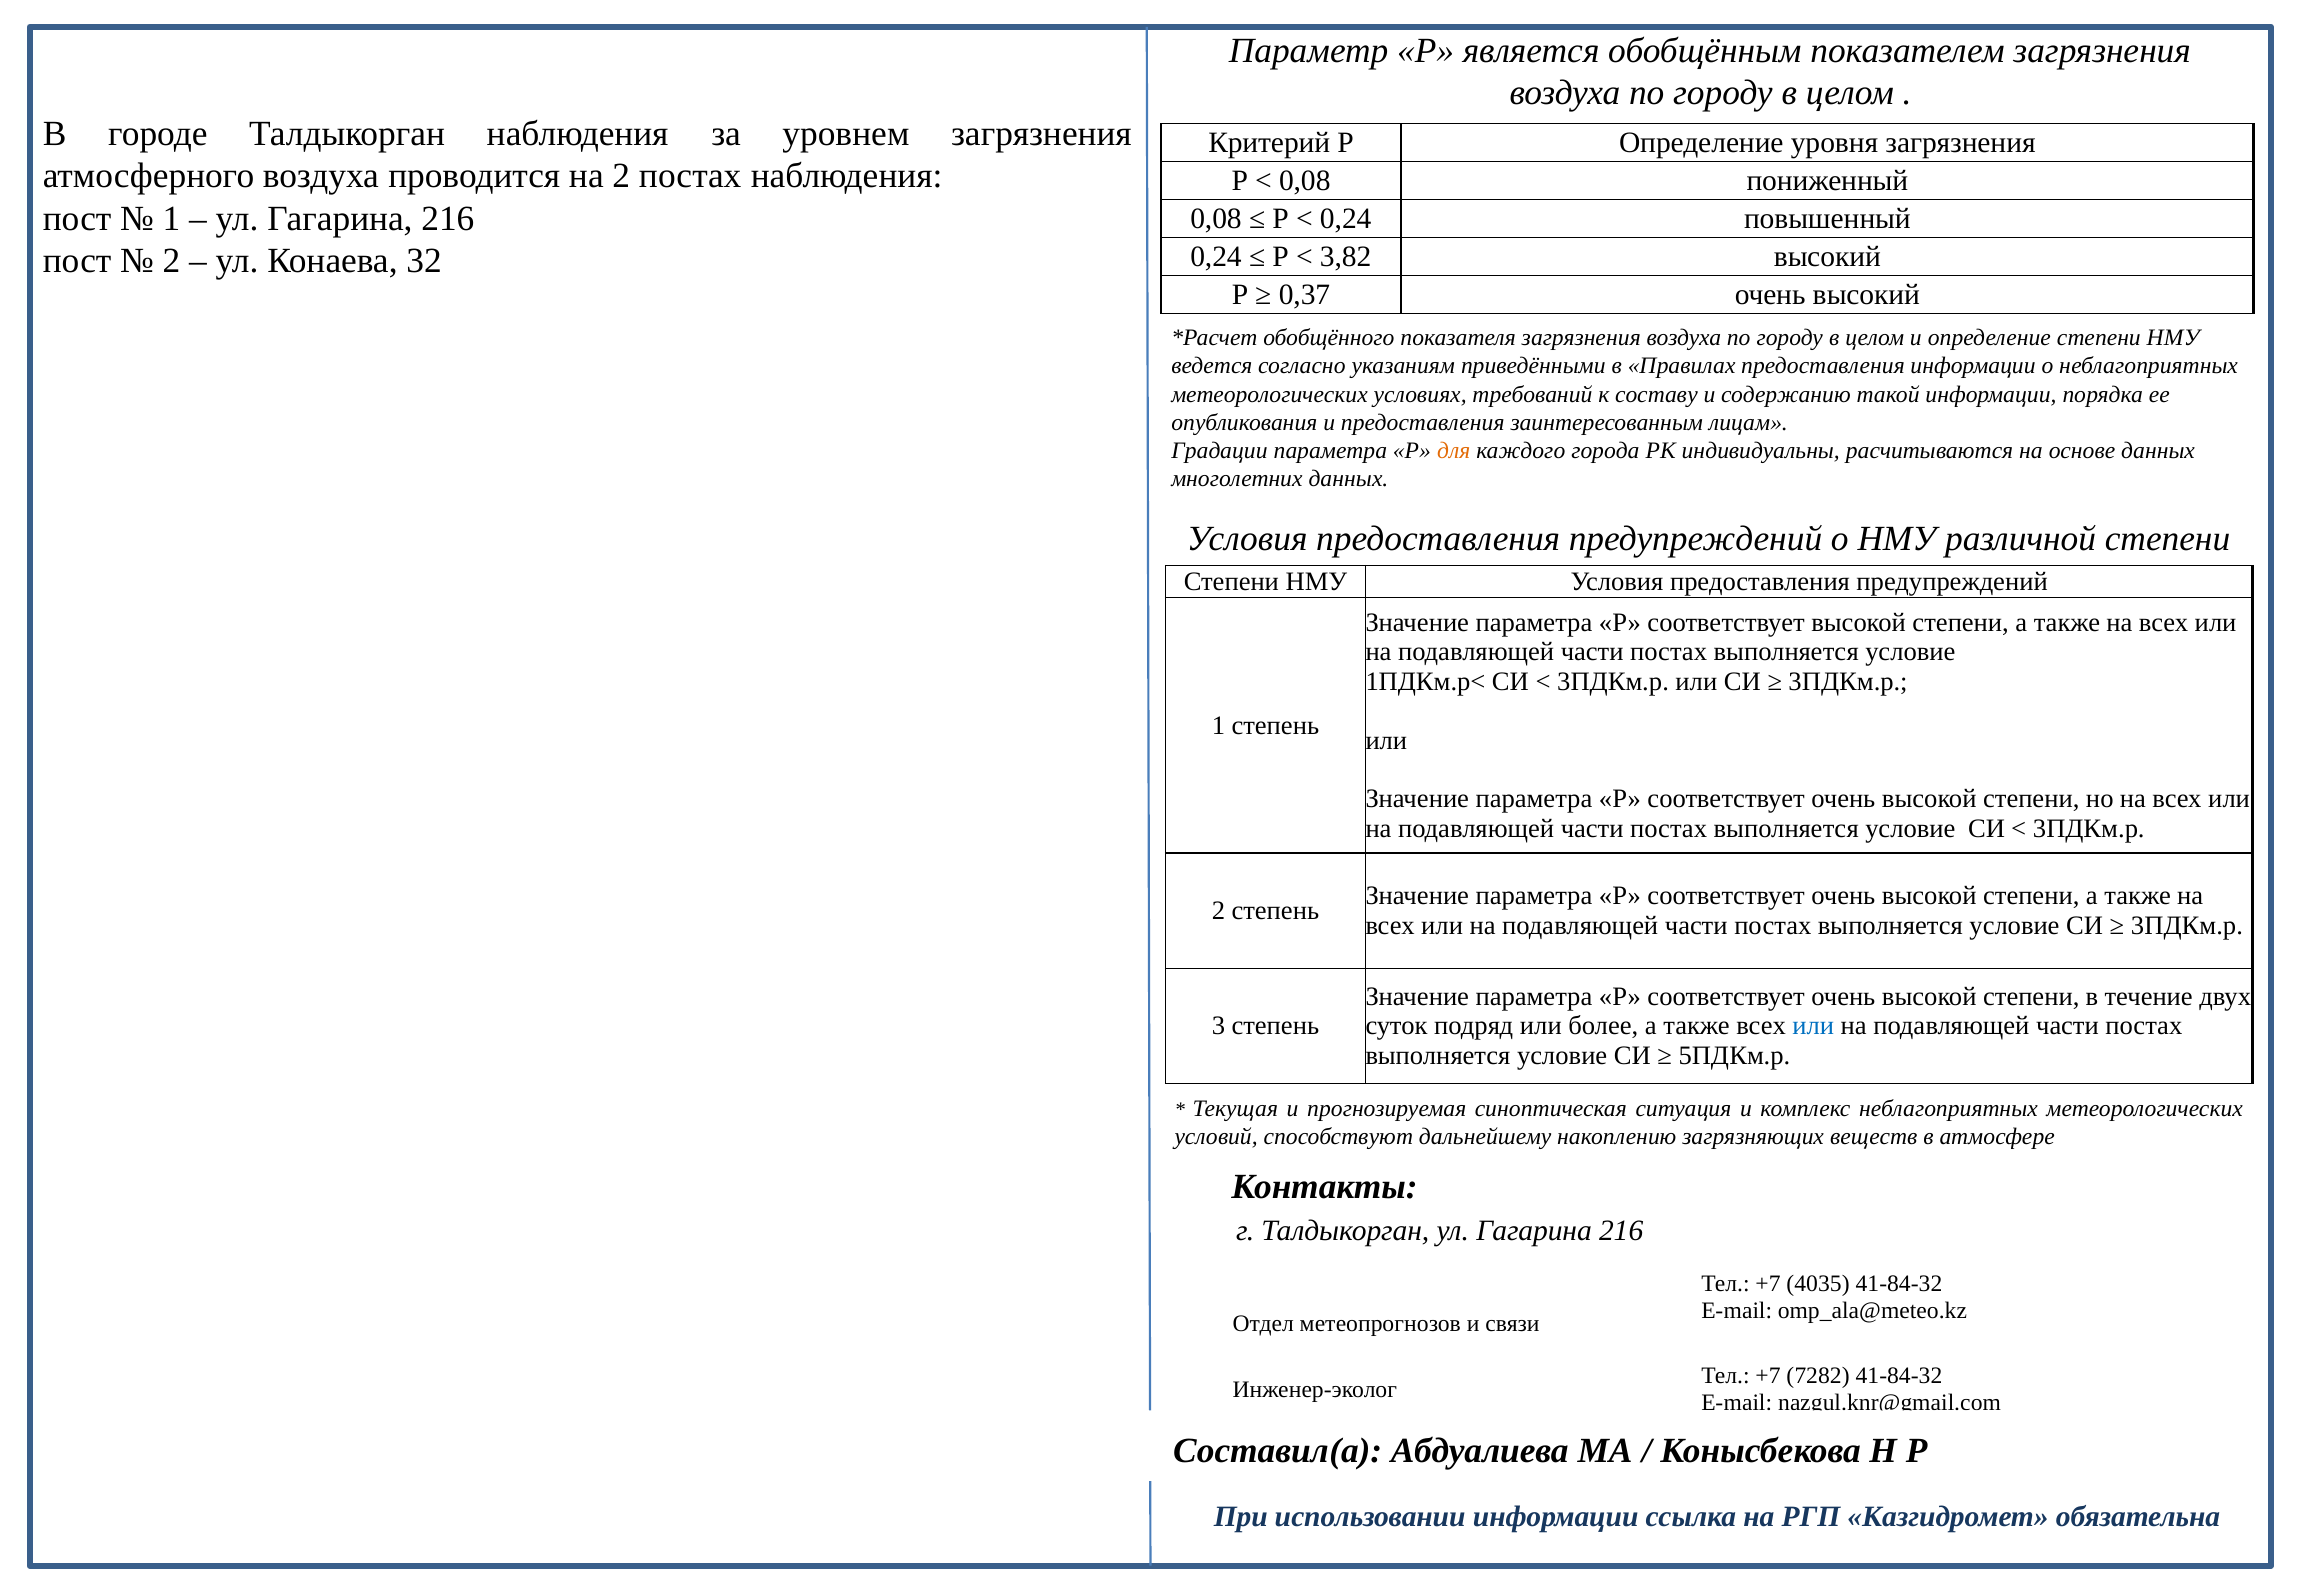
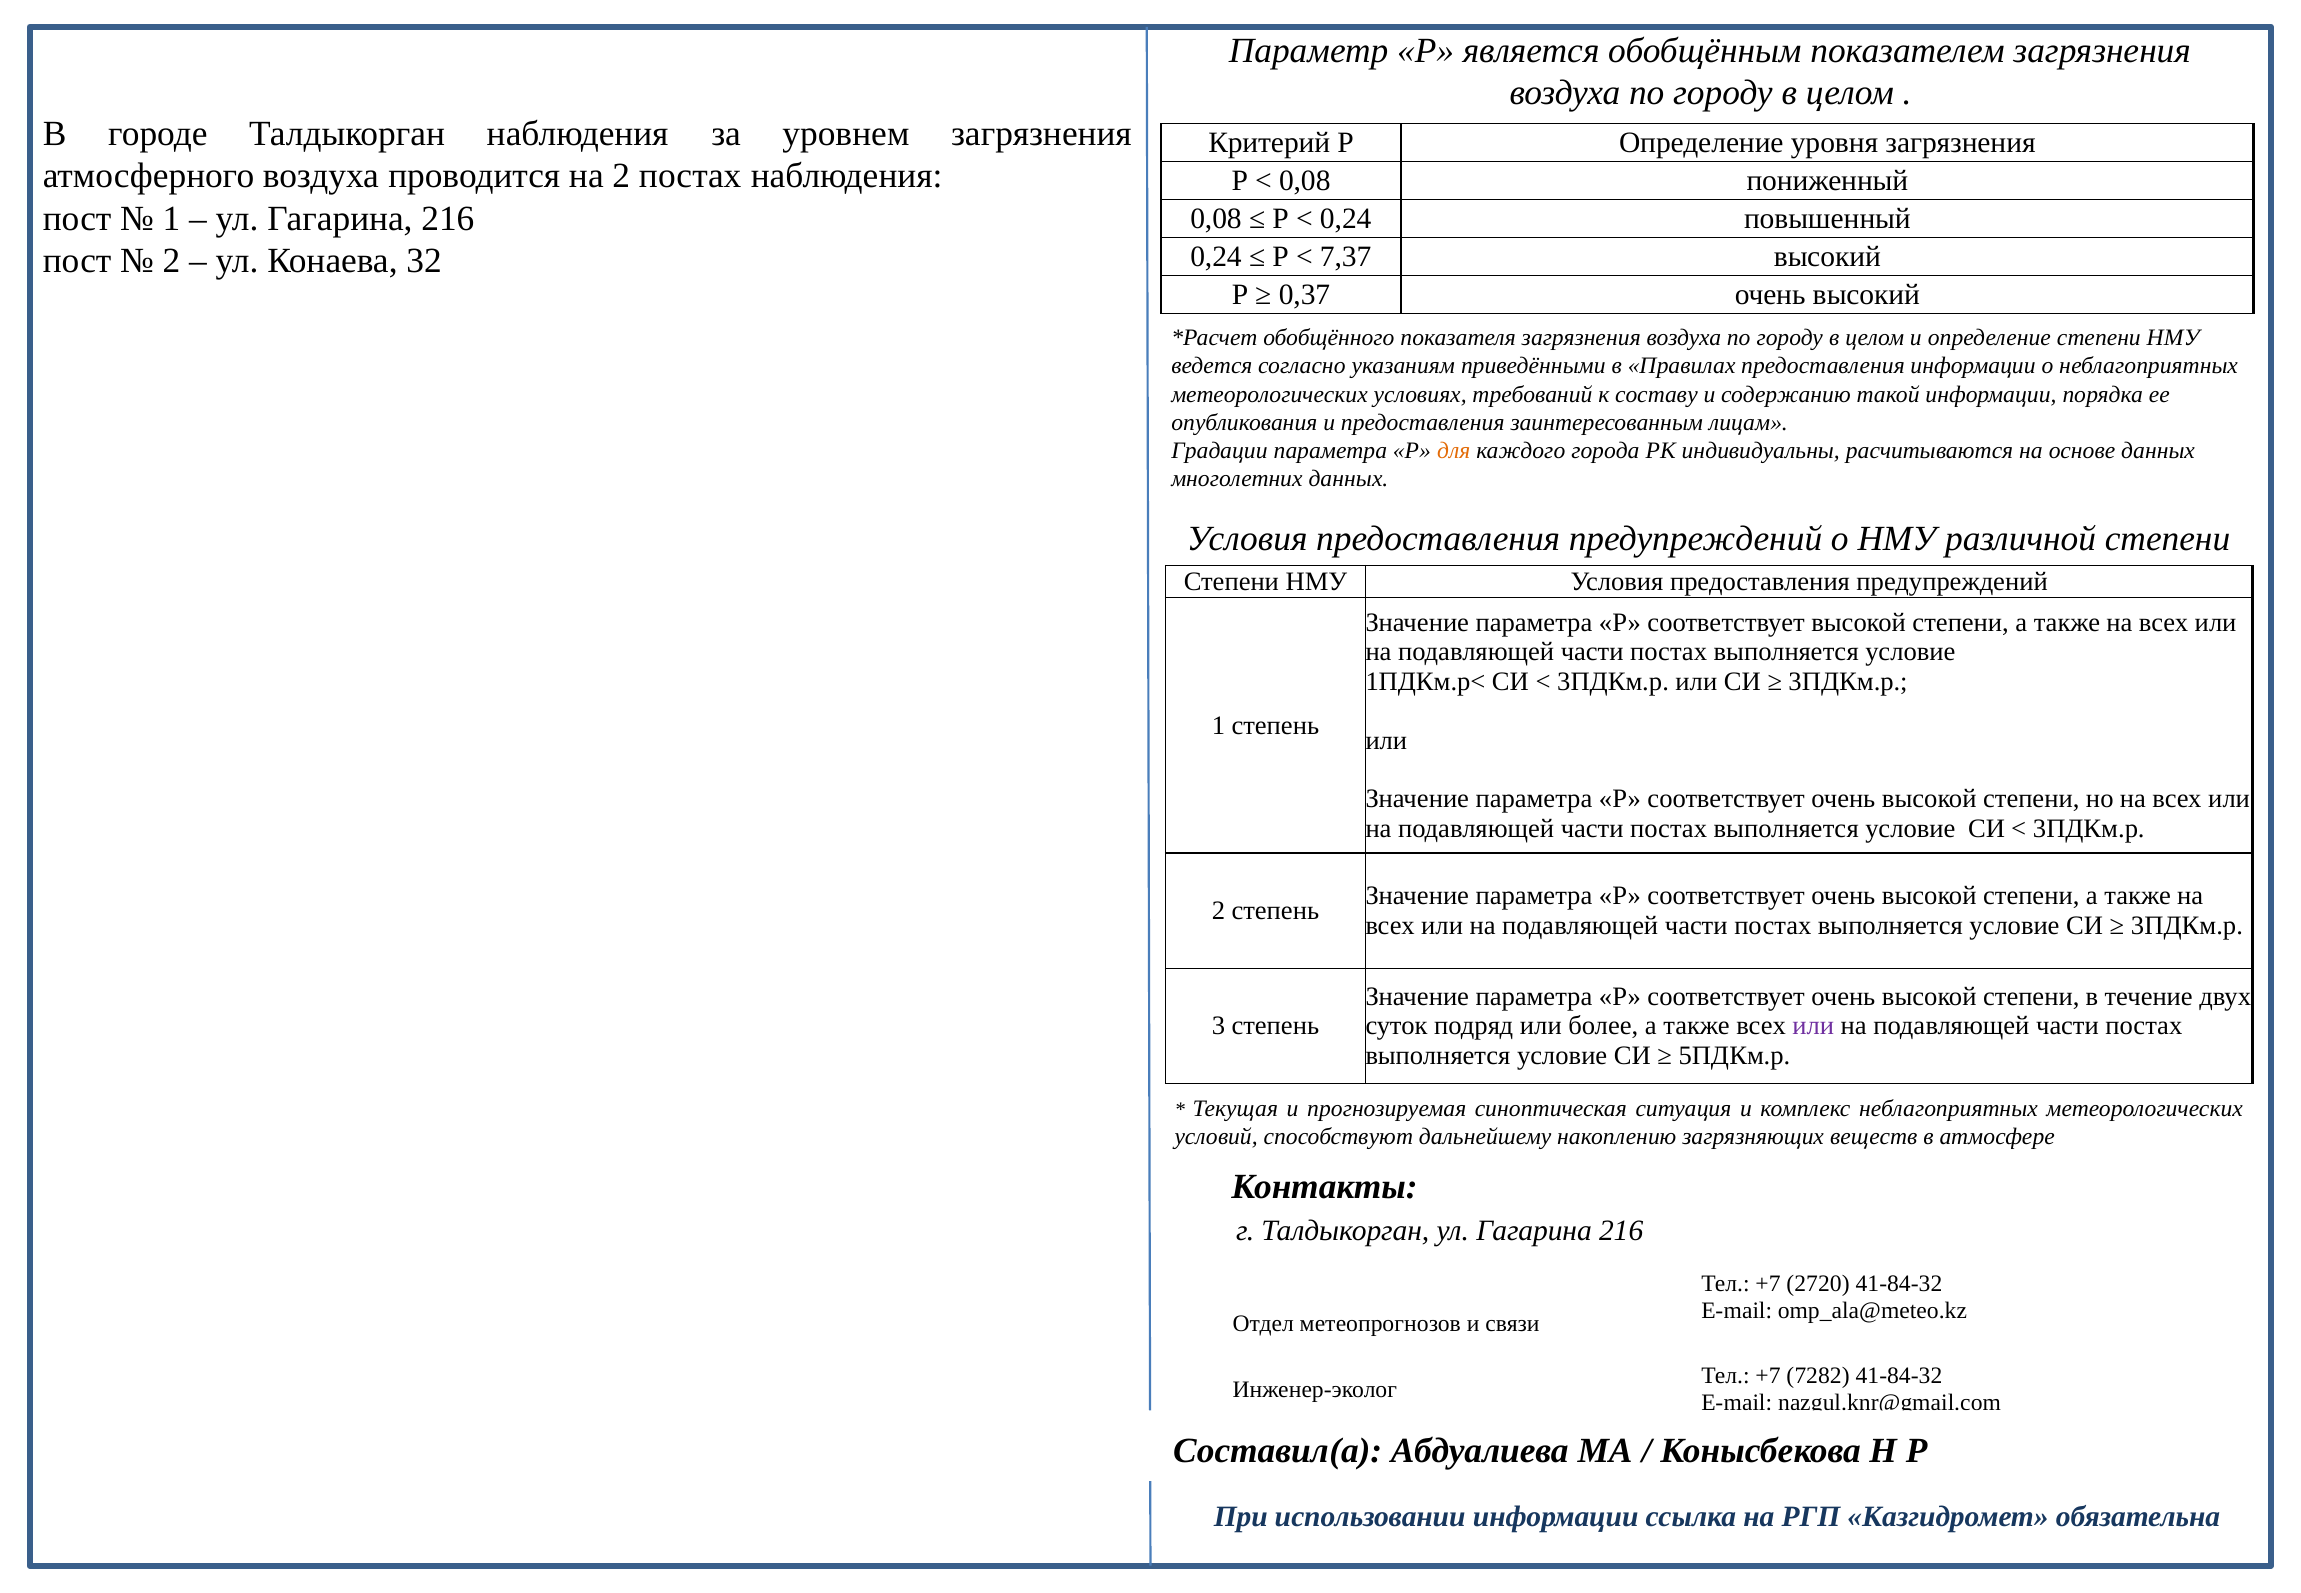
3,82: 3,82 -> 7,37 (1346, 256)
или colour: blue -> purple (1813, 1026)
4035: 4035 -> 2720 (1818, 1284)
